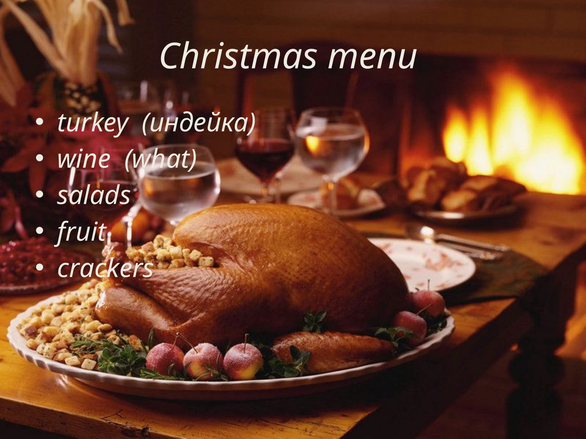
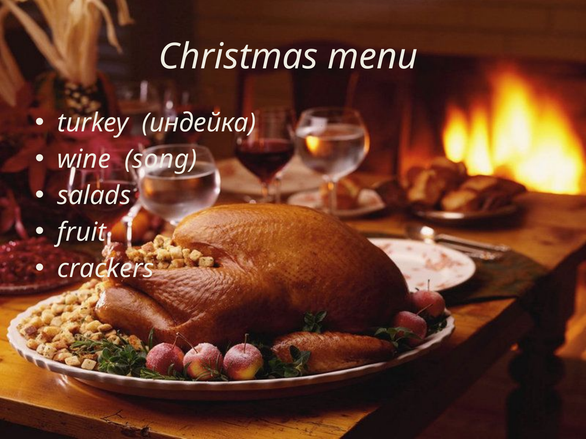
what: what -> song (161, 159)
